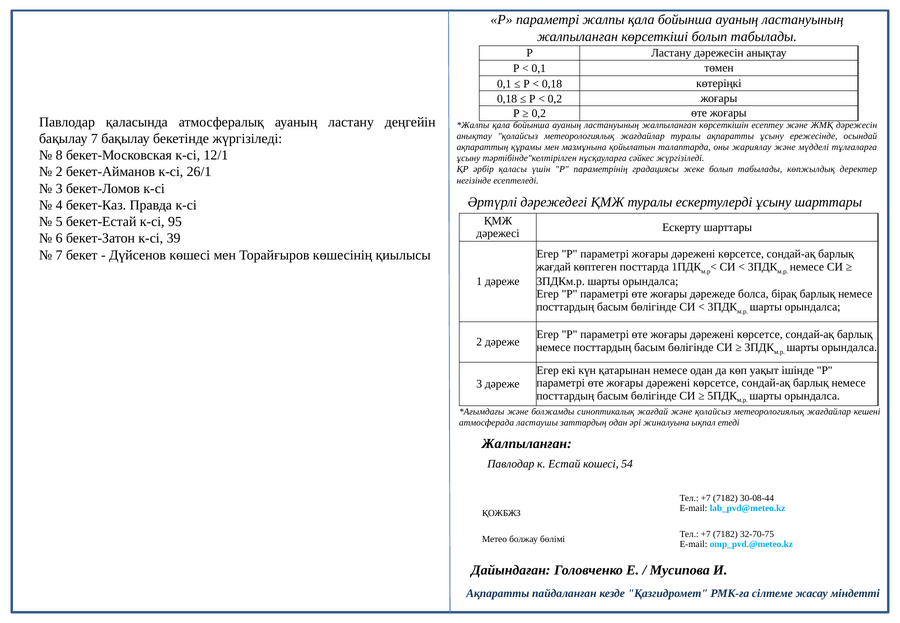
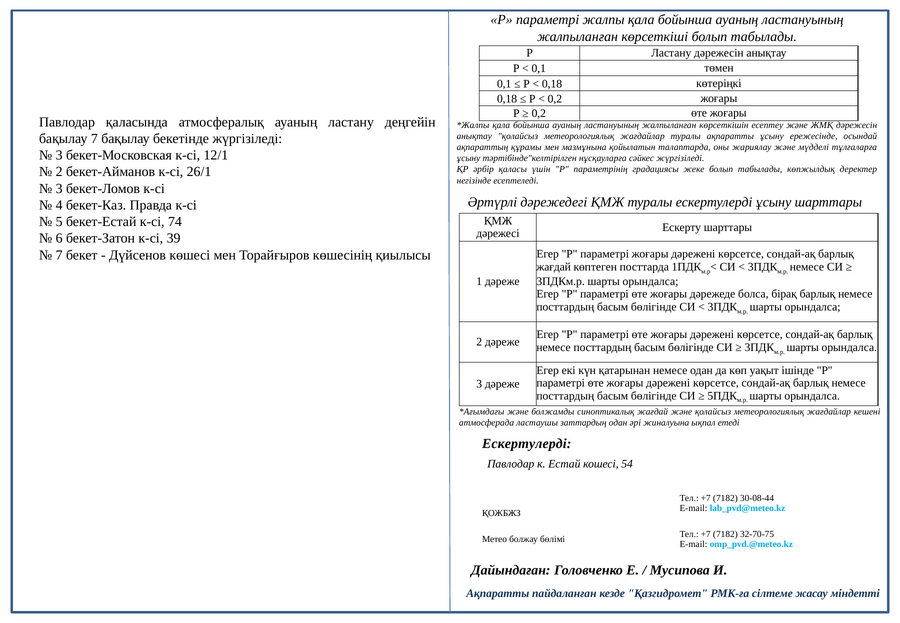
8: 8 -> 3 (59, 155)
95: 95 -> 74 (175, 222)
Жалпыланған: Жалпыланған -> Ескертулерді (527, 444)
